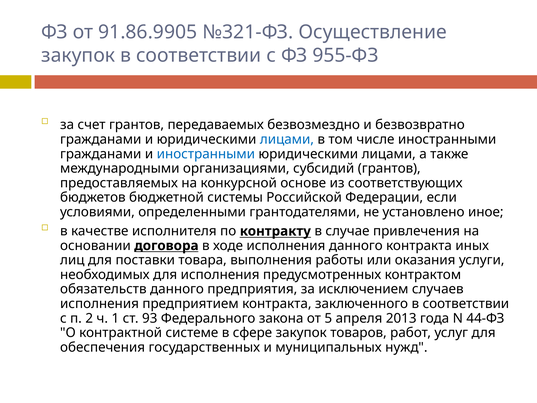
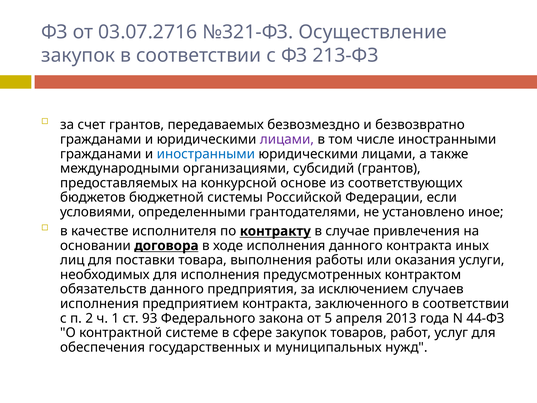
91.86.9905: 91.86.9905 -> 03.07.2716 (148, 32)
955-ФЗ: 955-ФЗ -> 213-ФЗ (346, 55)
лицами colour: blue -> purple (287, 139)
